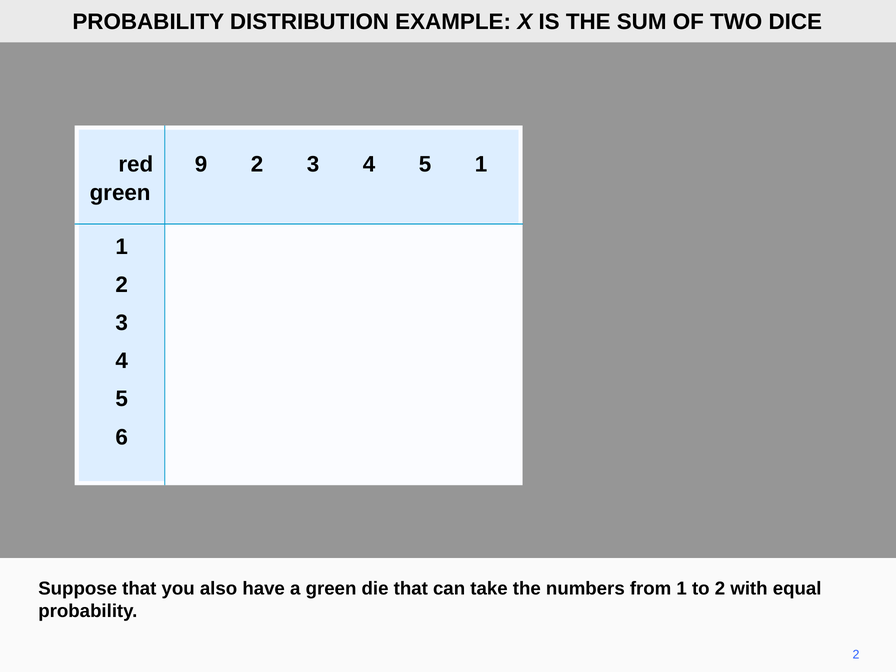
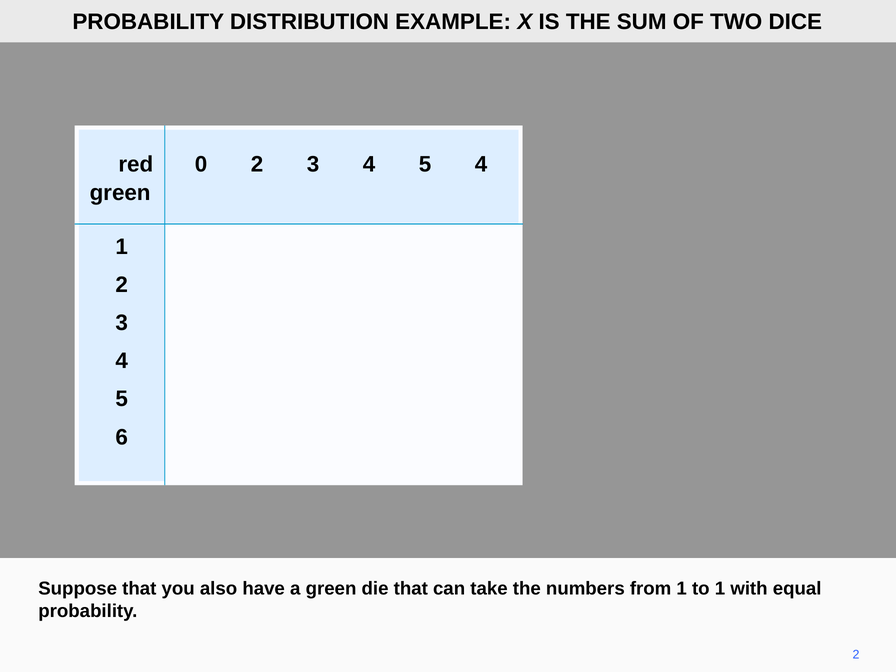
9: 9 -> 0 (201, 165)
5 1: 1 -> 4 (481, 165)
to 2: 2 -> 1 (720, 589)
